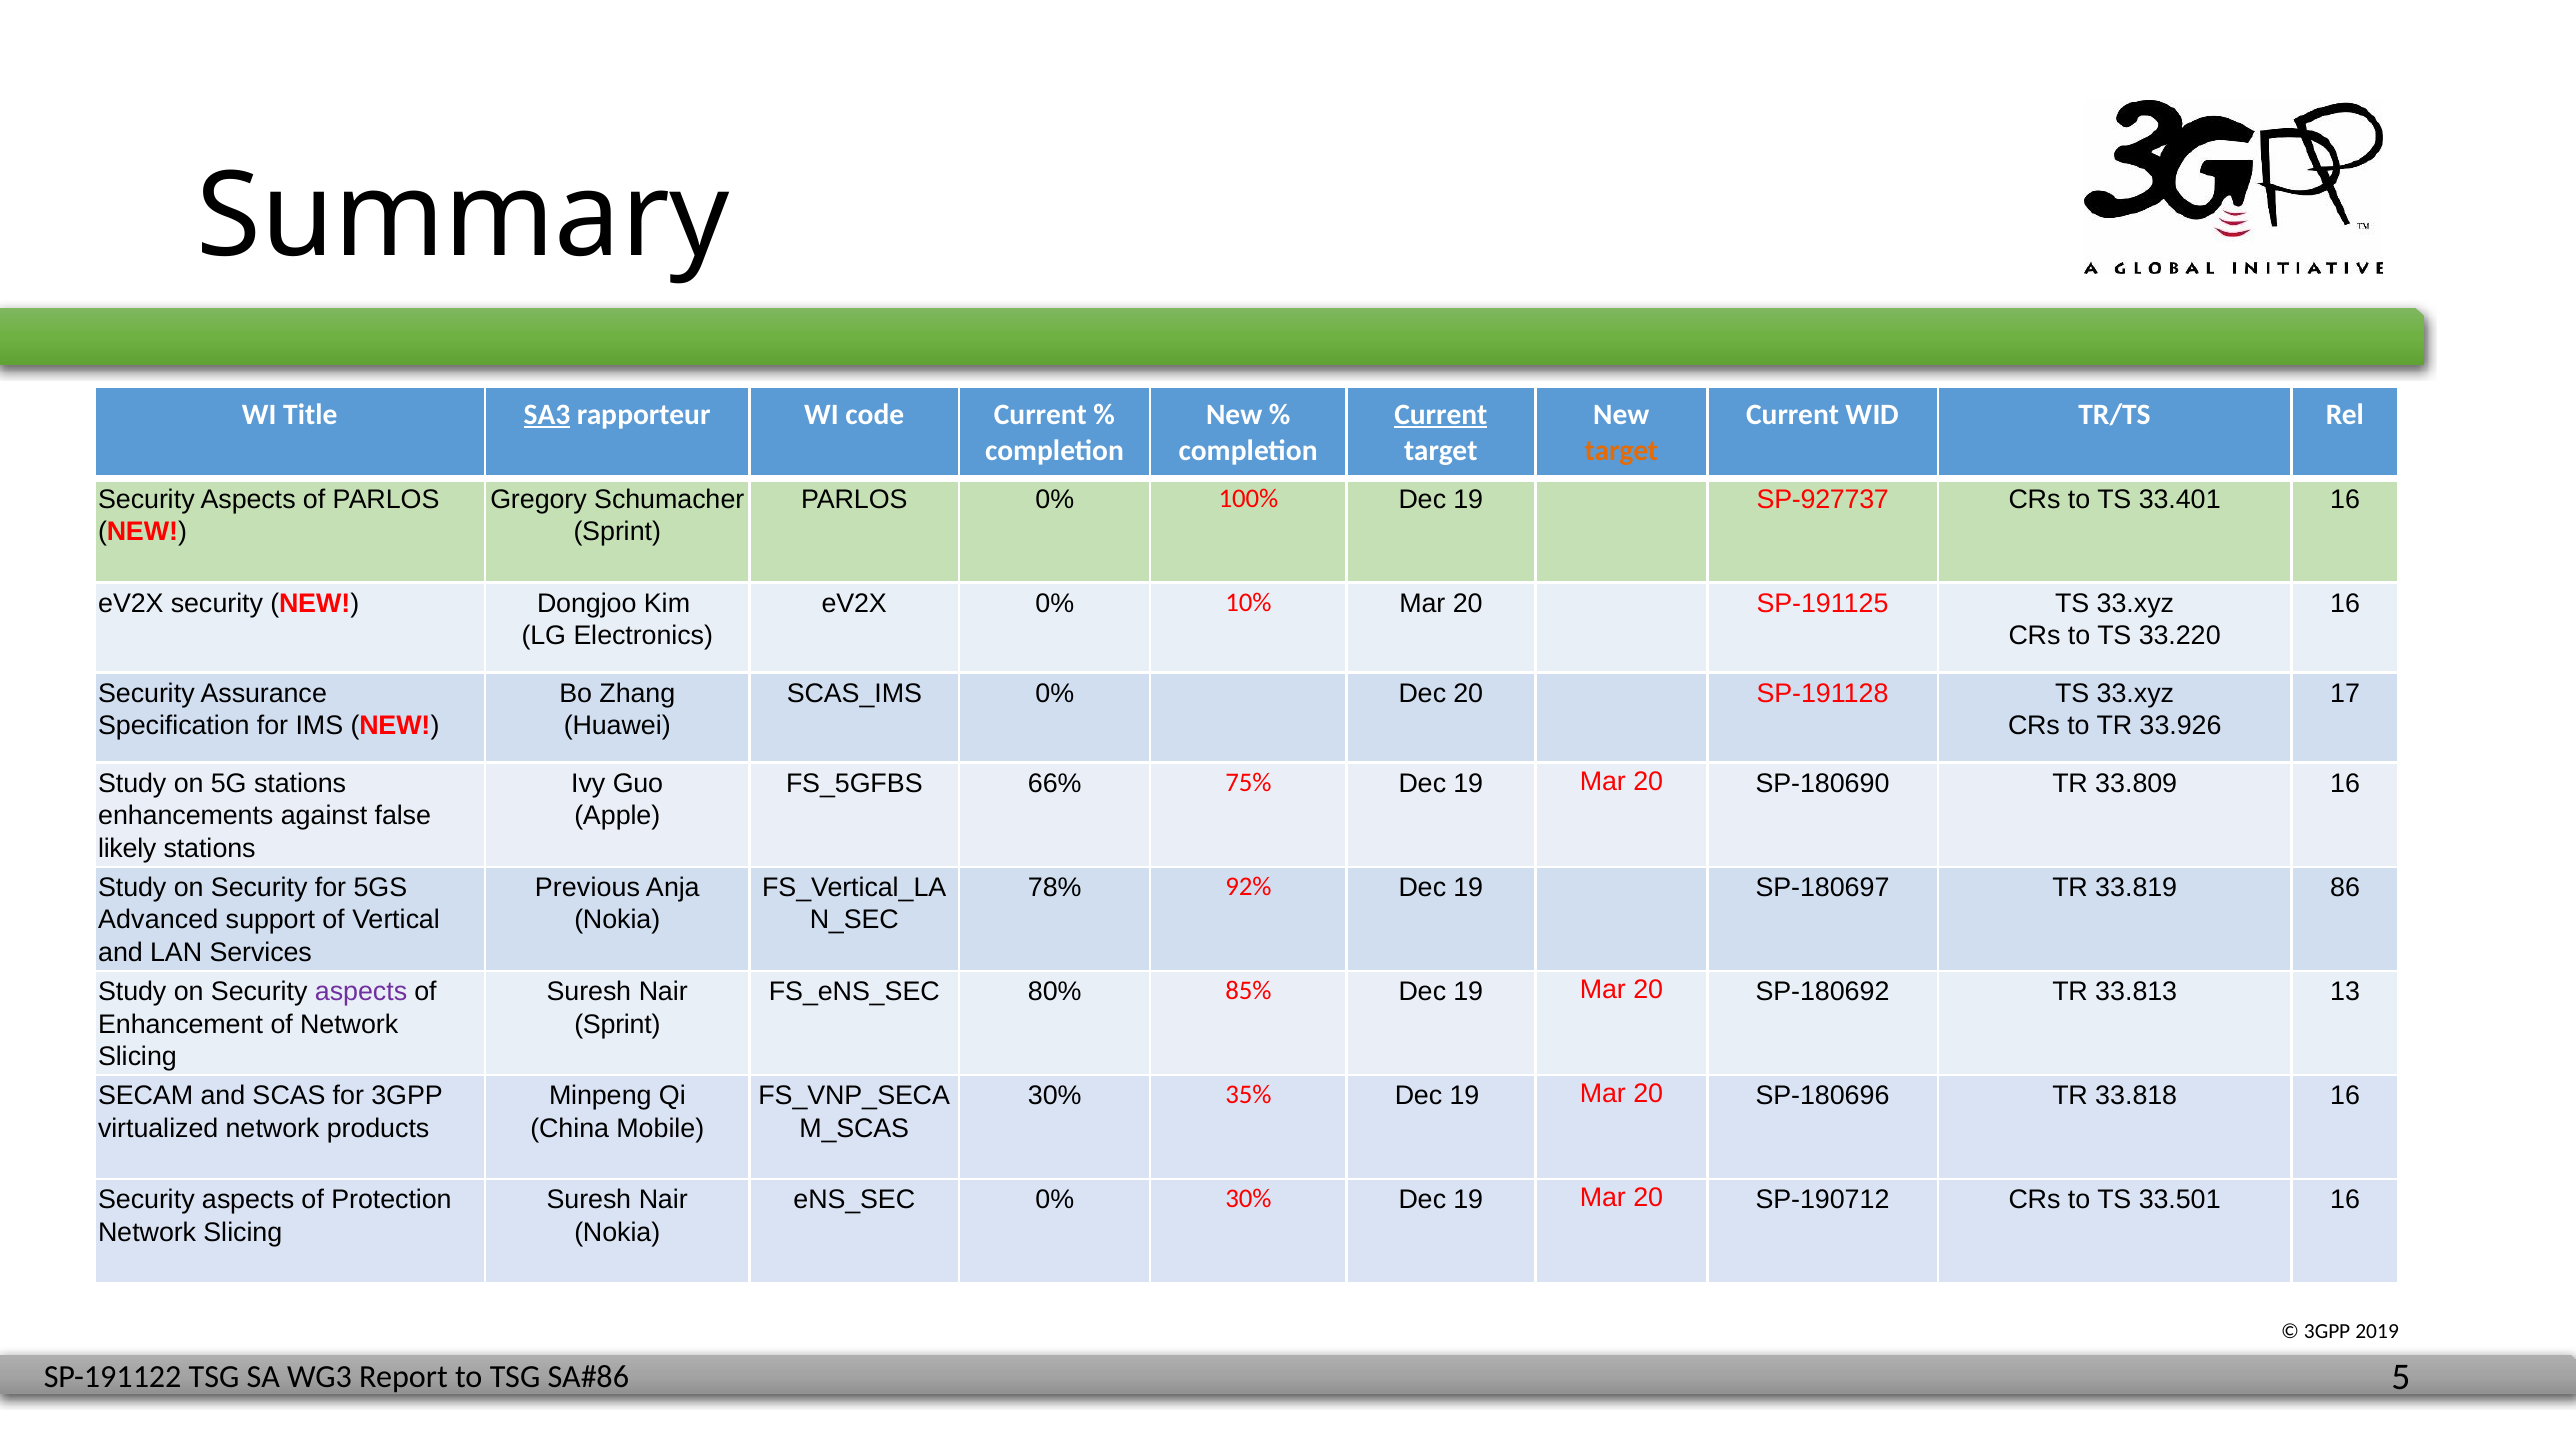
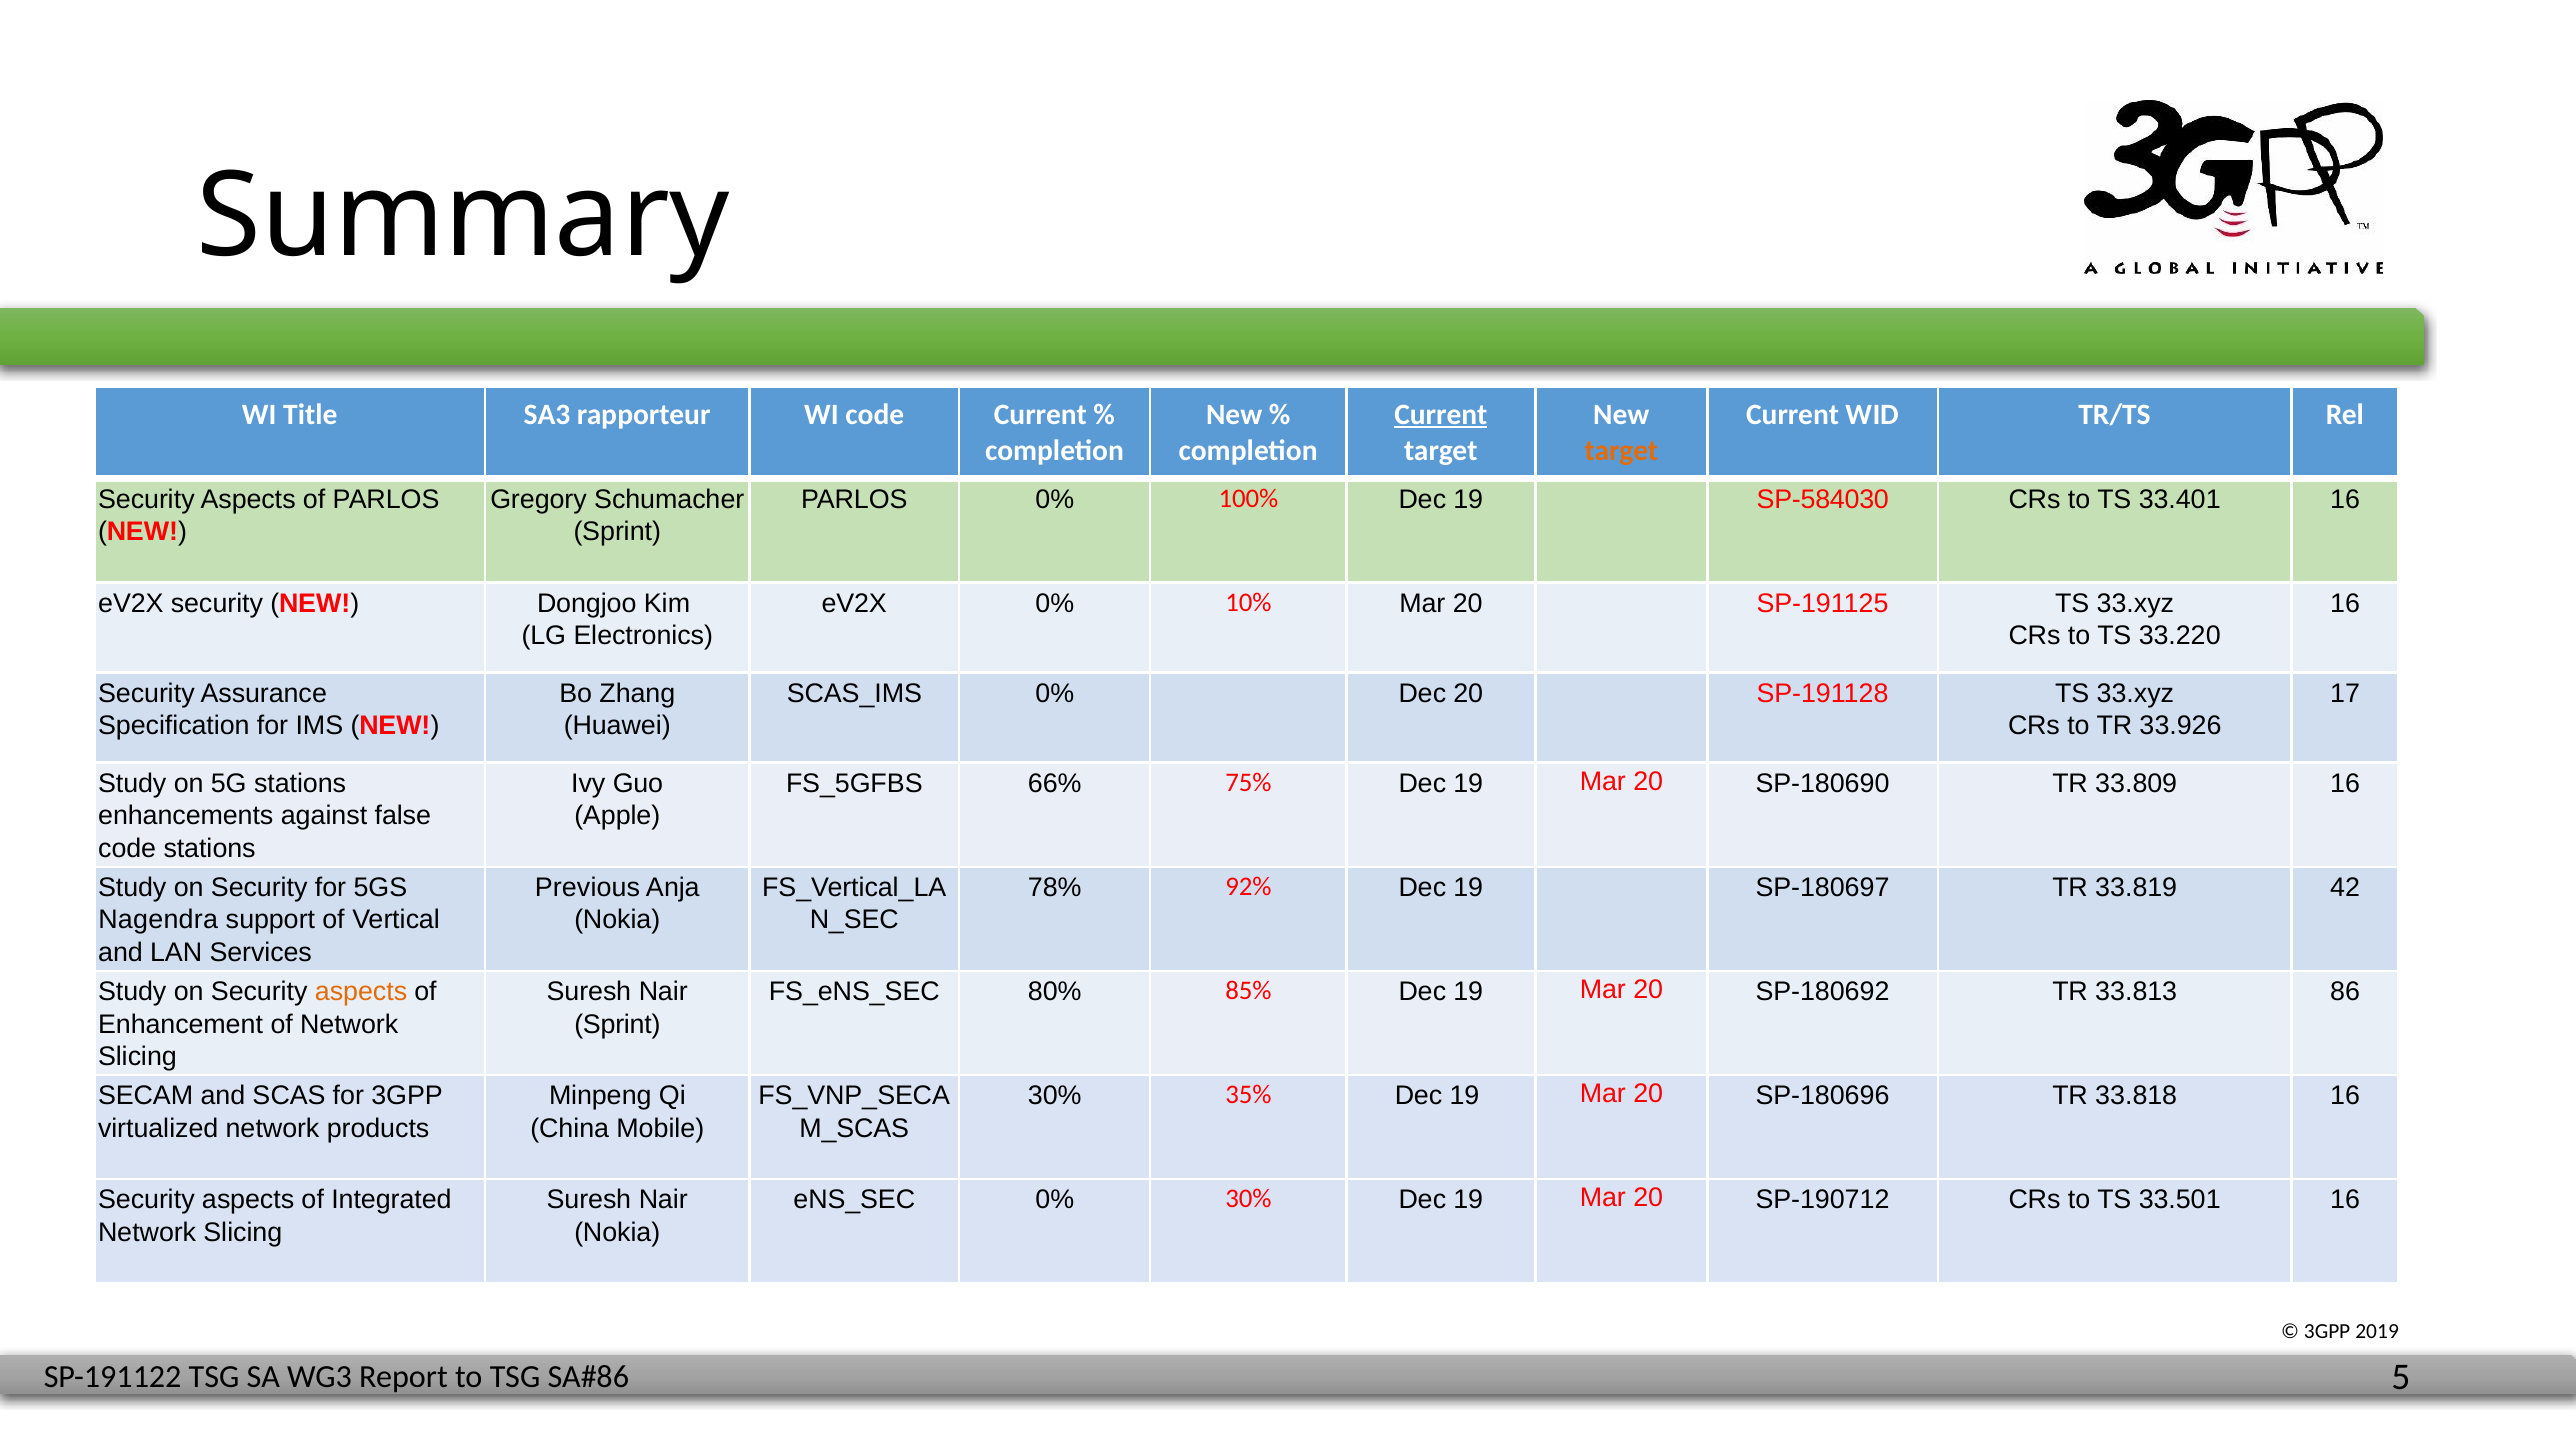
SA3 underline: present -> none (547, 415)
SP-927737: SP-927737 -> SP-584030 (1823, 500)
likely: likely -> code (127, 848)
86: 86 -> 42 (2345, 888)
Advanced: Advanced -> Nagendra (158, 920)
aspects colour: purple -> orange (361, 992)
13: 13 -> 86 (2345, 992)
Protection: Protection -> Integrated (391, 1200)
